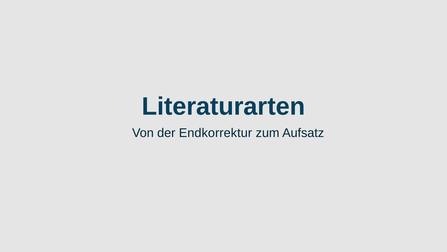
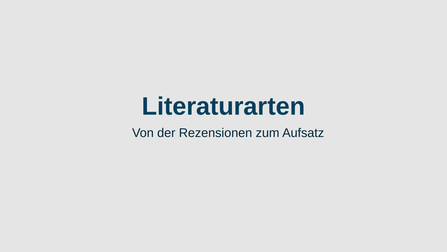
Endkorrektur: Endkorrektur -> Rezensionen (216, 133)
